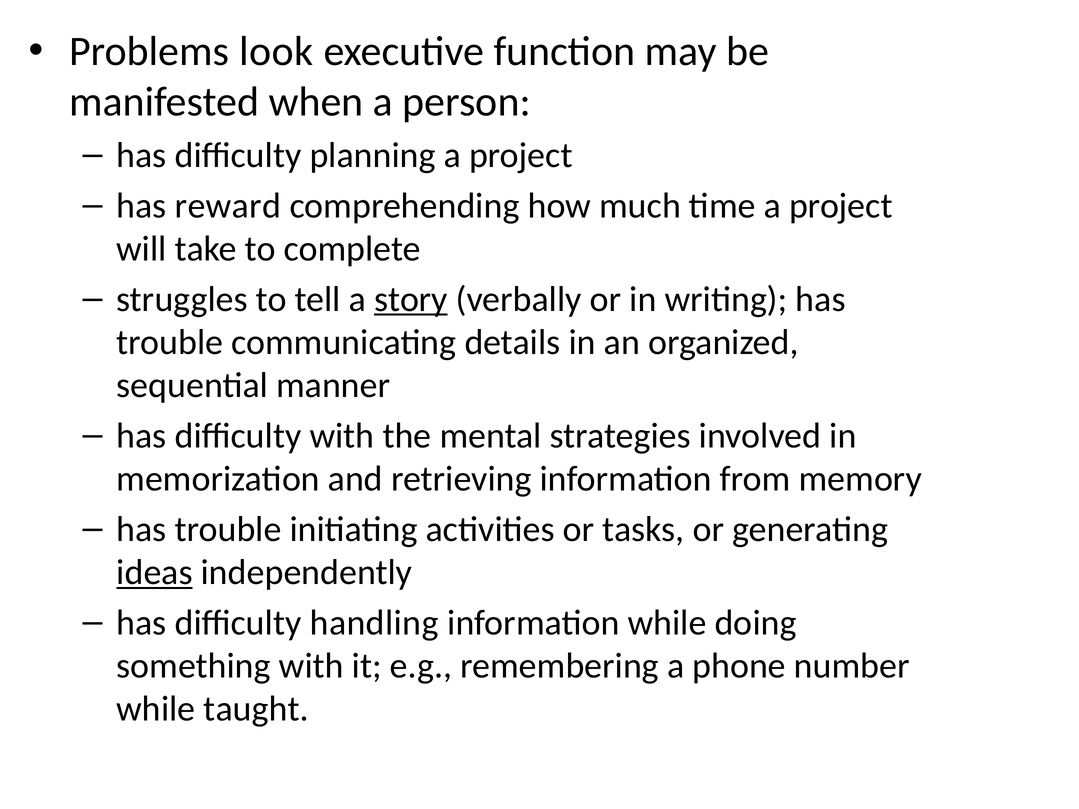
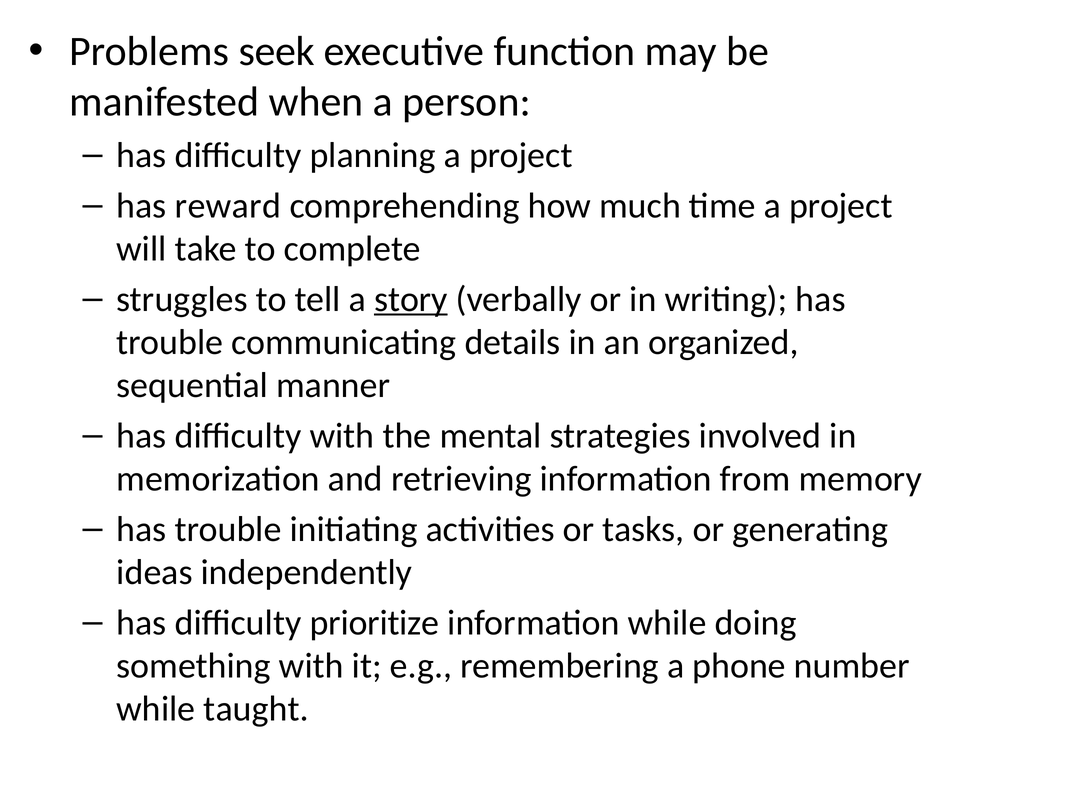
look: look -> seek (277, 51)
ideas underline: present -> none (155, 573)
handling: handling -> prioritize (374, 623)
